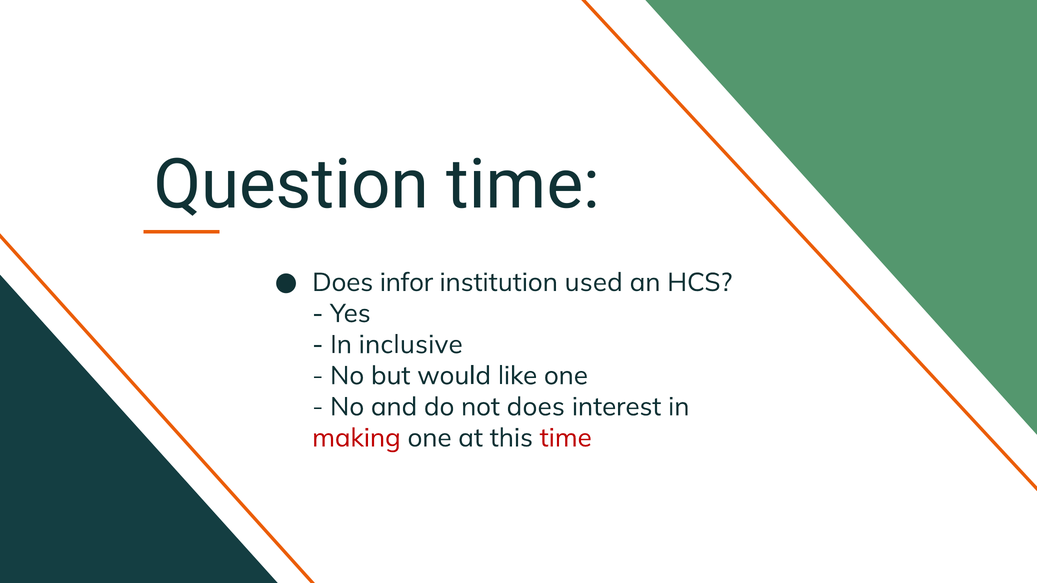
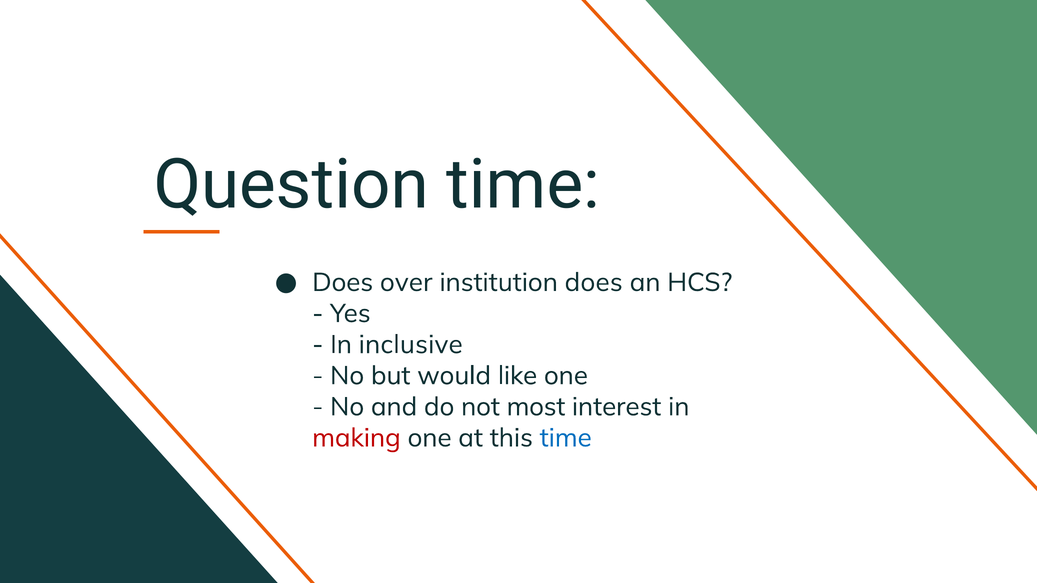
infor: infor -> over (406, 283)
institution used: used -> does (594, 283)
not does: does -> most (536, 407)
time colour: red -> blue (566, 438)
